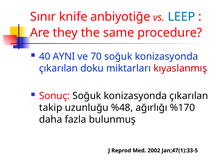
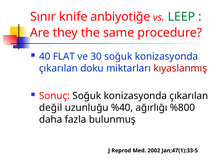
LEEP colour: blue -> green (181, 17)
AYNI: AYNI -> FLAT (64, 56)
70: 70 -> 30 (96, 56)
takip: takip -> değil (51, 108)
%48: %48 -> %40 (122, 108)
%170: %170 -> %800 (182, 108)
